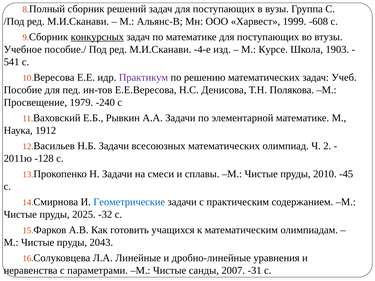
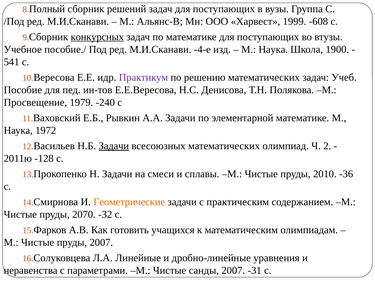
Курсе: Курсе -> Наука (273, 49)
1903: 1903 -> 1900 (337, 49)
1912: 1912 -> 1972 (46, 130)
Задачи underline: none -> present (114, 146)
-45: -45 -> -36 (346, 174)
Геометрические colour: blue -> orange (129, 202)
2025: 2025 -> 2070 (84, 215)
пруды 2043: 2043 -> 2007 (101, 243)
